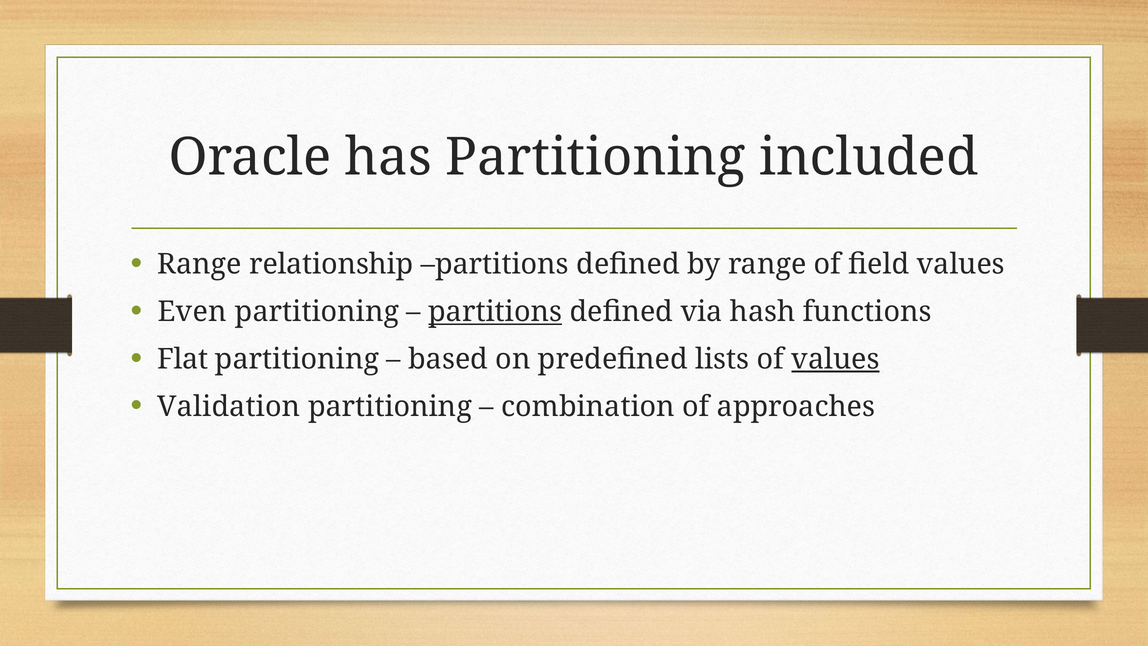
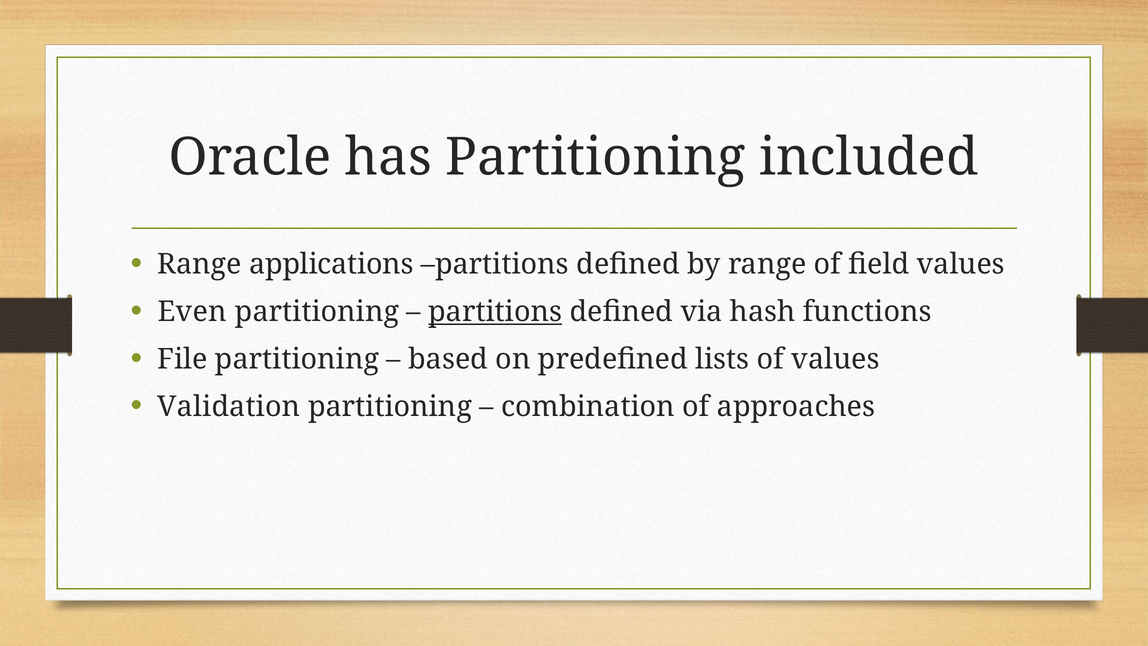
relationship: relationship -> applications (331, 264)
Flat: Flat -> File (183, 359)
values underline: present -> none (836, 359)
